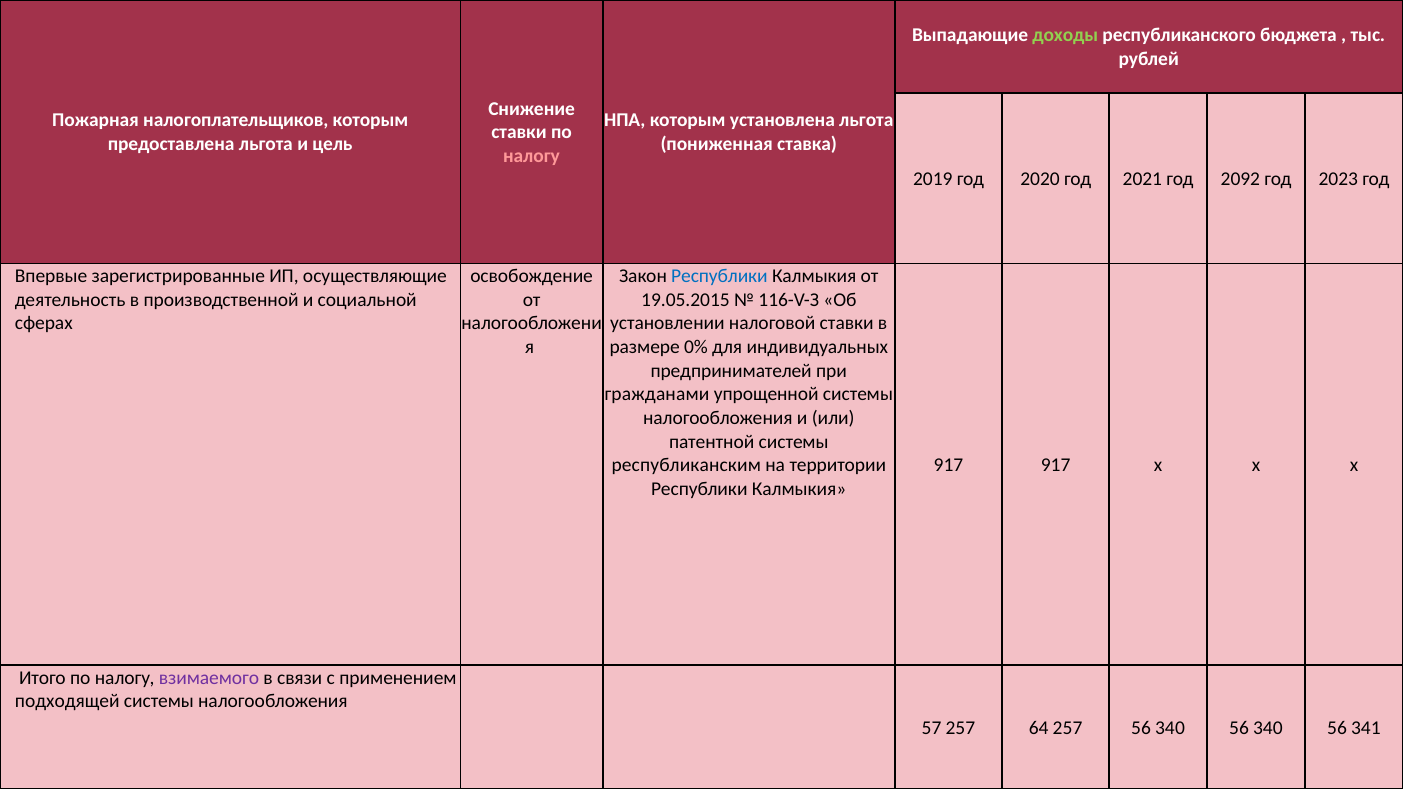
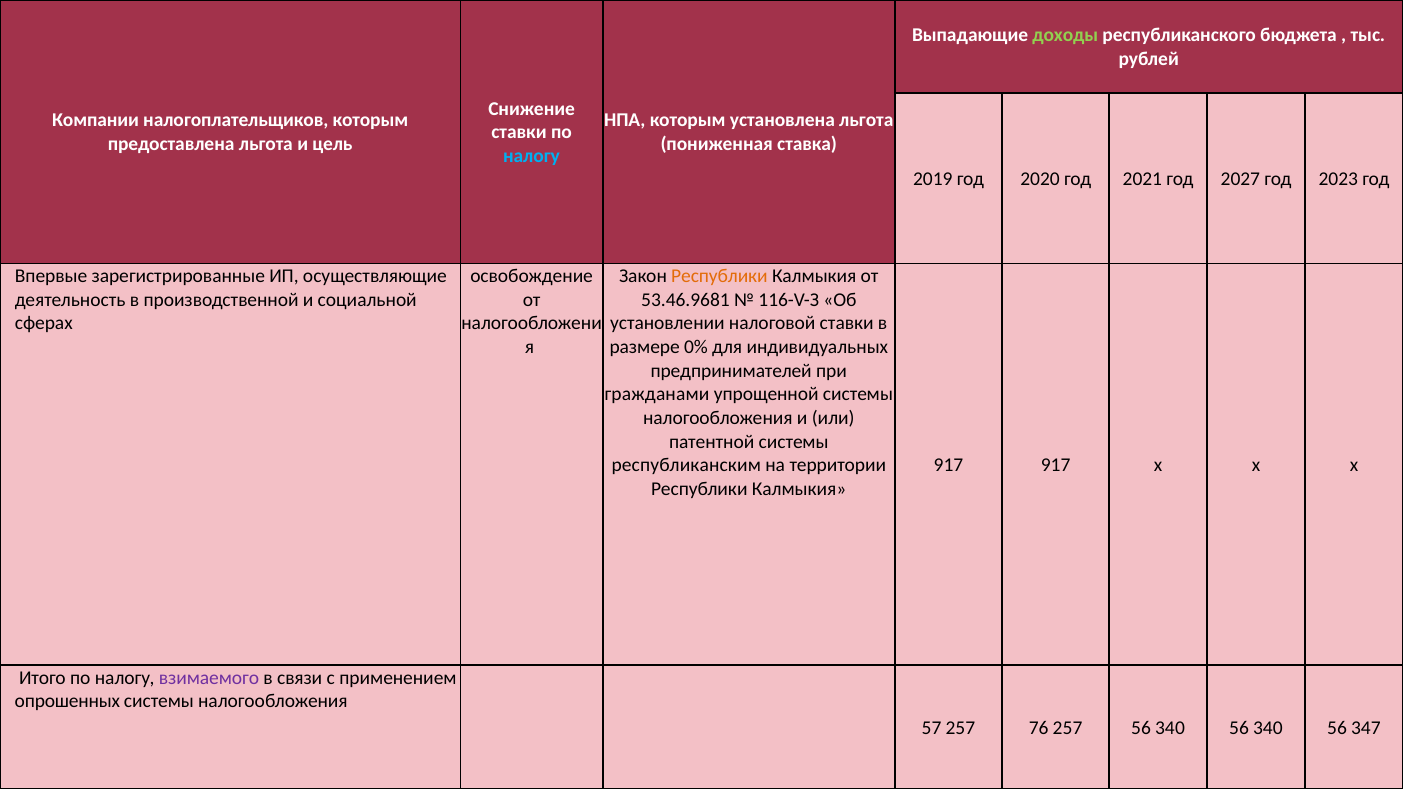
Пожарная: Пожарная -> Компании (96, 120)
налогу colour: pink -> light blue (532, 156)
2092: 2092 -> 2027 (1240, 179)
Республики colour: blue -> orange (719, 276)
19.05.2015: 19.05.2015 -> 53.46.9681 (685, 300)
подходящей: подходящей -> опрошенных (67, 701)
64: 64 -> 76 (1039, 728)
341: 341 -> 347 (1366, 728)
